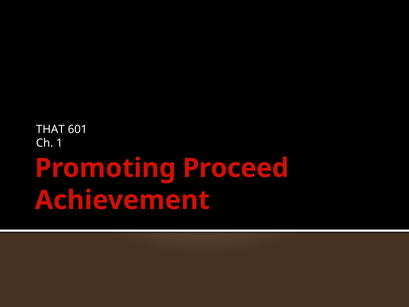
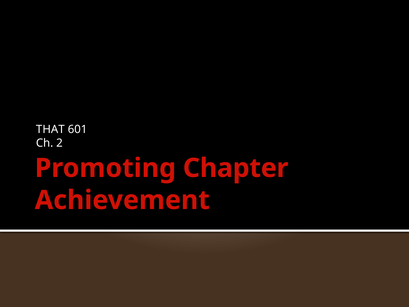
1: 1 -> 2 (59, 143)
Proceed: Proceed -> Chapter (236, 168)
